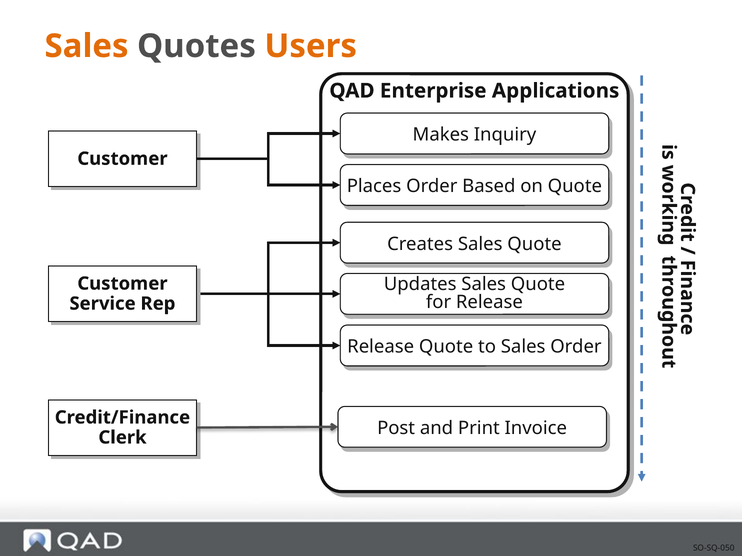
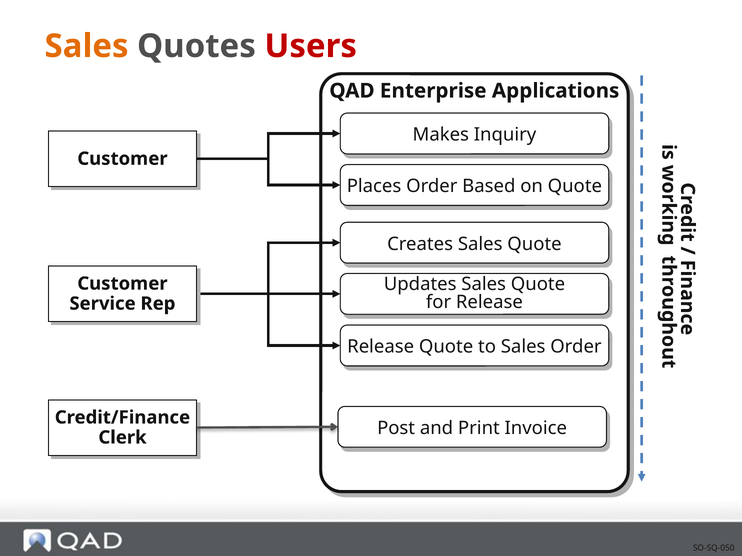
Users colour: orange -> red (311, 46)
